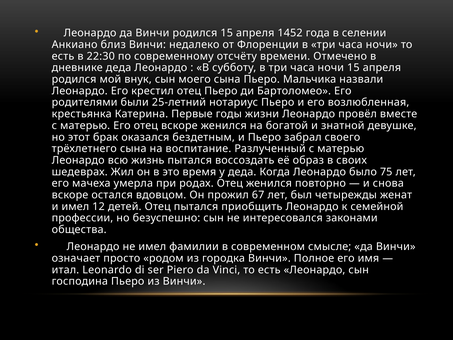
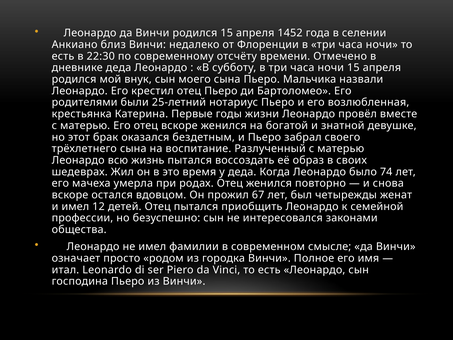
75: 75 -> 74 (386, 172)
